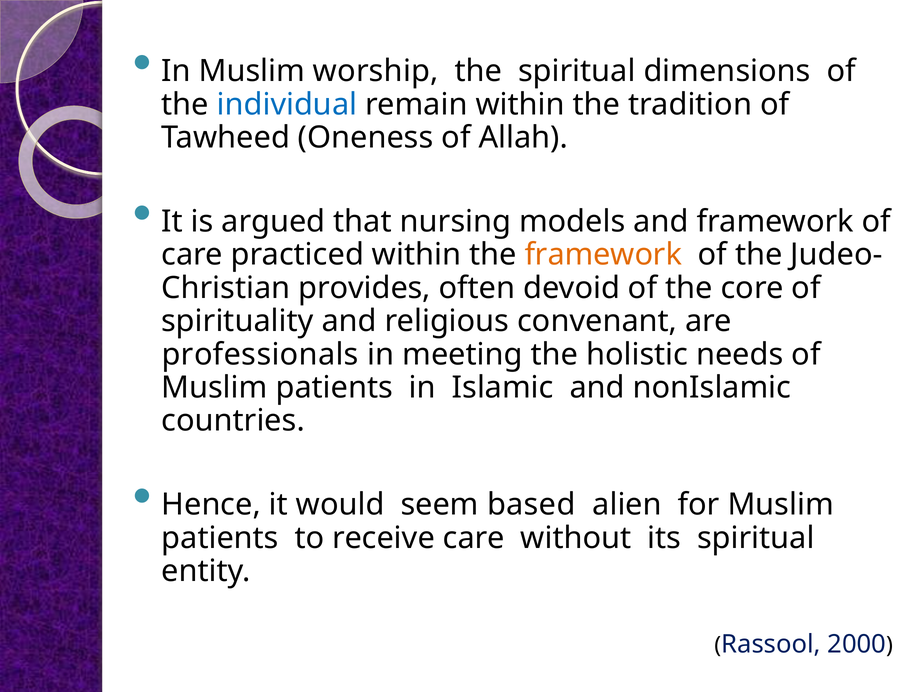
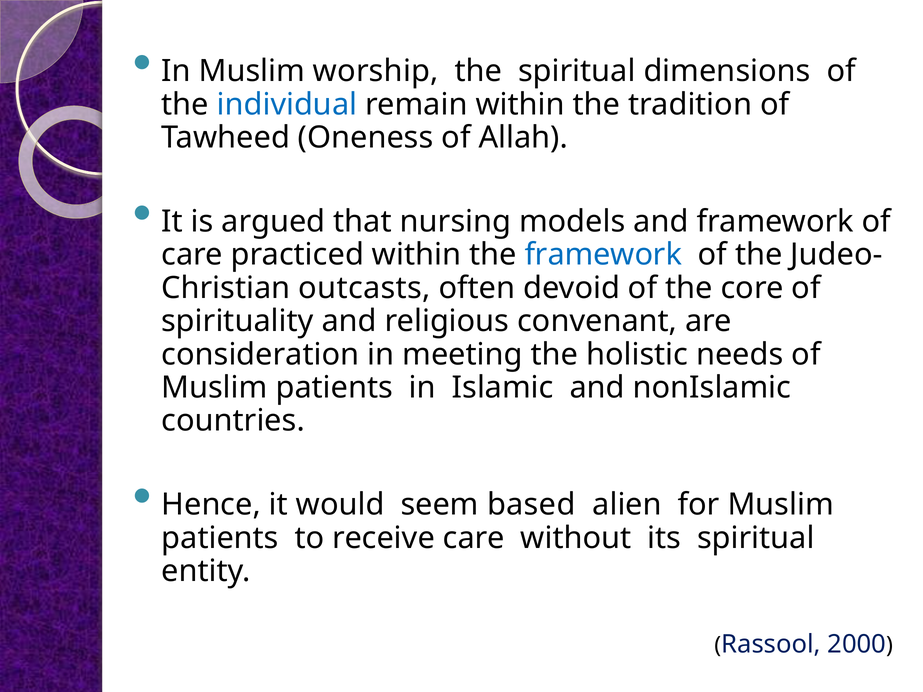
framework colour: orange -> blue (603, 255)
provides: provides -> outcasts (364, 288)
professionals: professionals -> consideration (260, 355)
